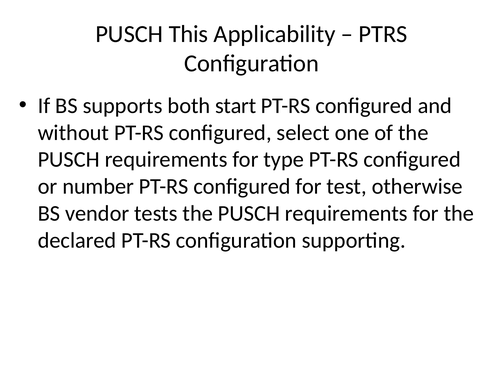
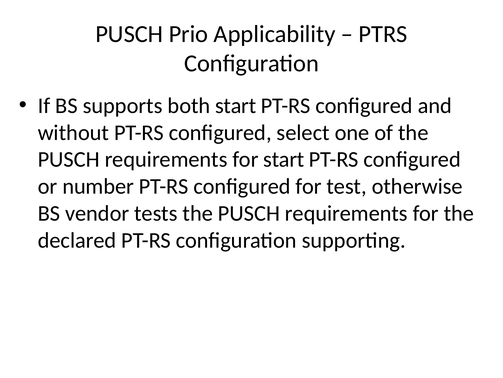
This: This -> Prio (188, 34)
for type: type -> start (284, 159)
